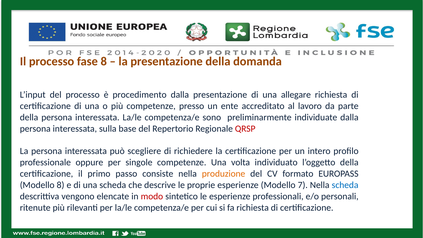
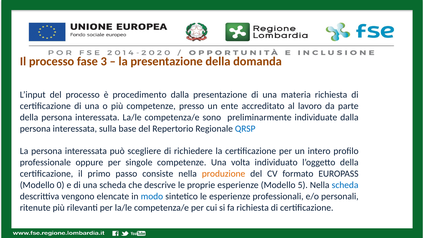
fase 8: 8 -> 3 (104, 62)
allegare: allegare -> materia (296, 95)
QRSP colour: red -> blue (245, 129)
Modello 8: 8 -> 0 (61, 185)
7: 7 -> 5 (303, 185)
modo colour: red -> blue (152, 196)
